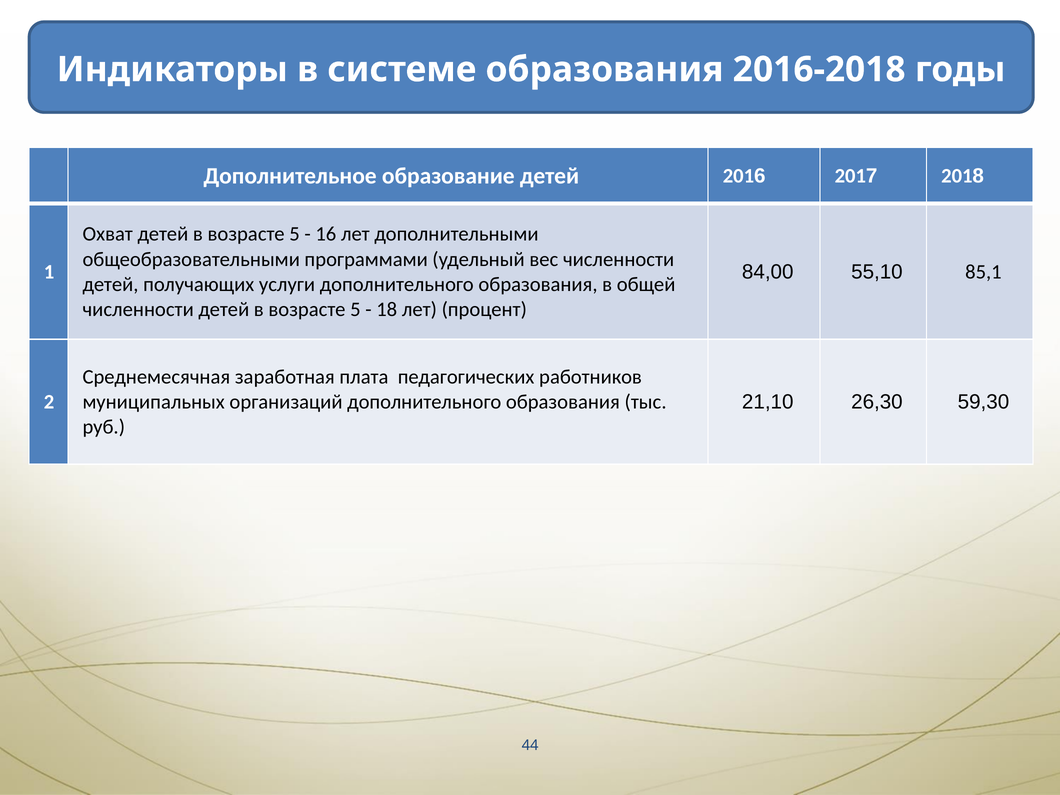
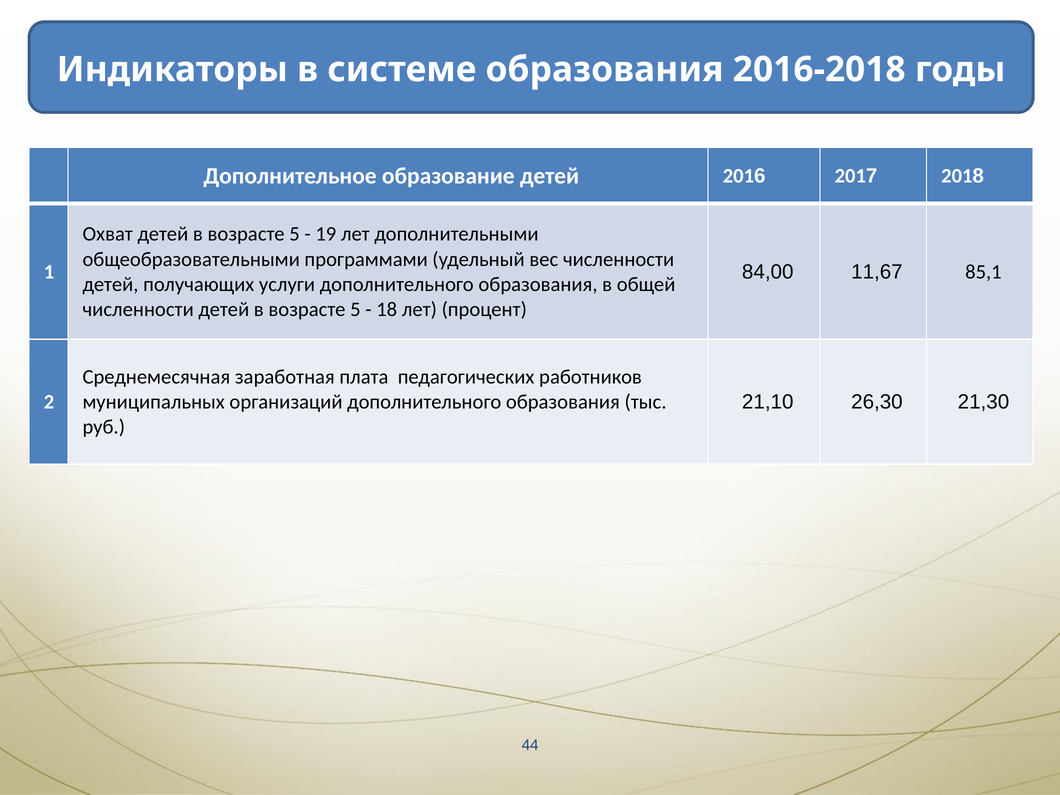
16: 16 -> 19 (326, 234)
55,10: 55,10 -> 11,67 (877, 272)
59,30: 59,30 -> 21,30 (983, 402)
